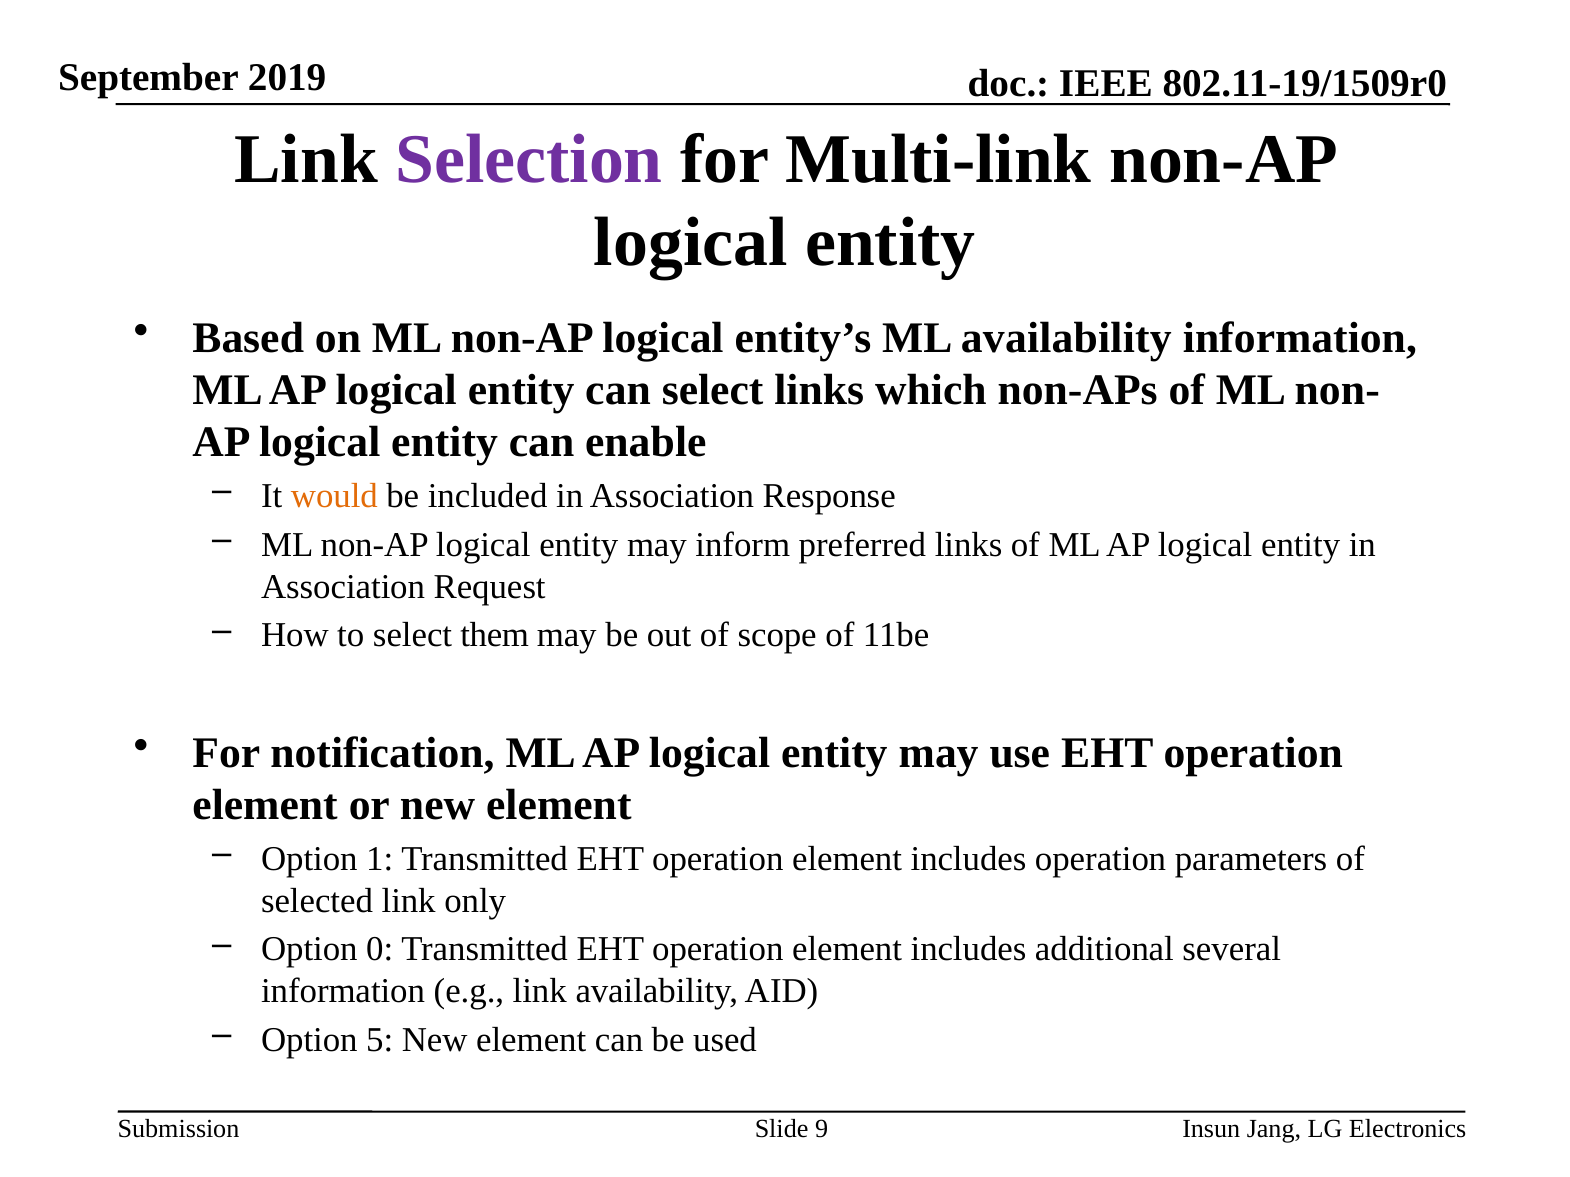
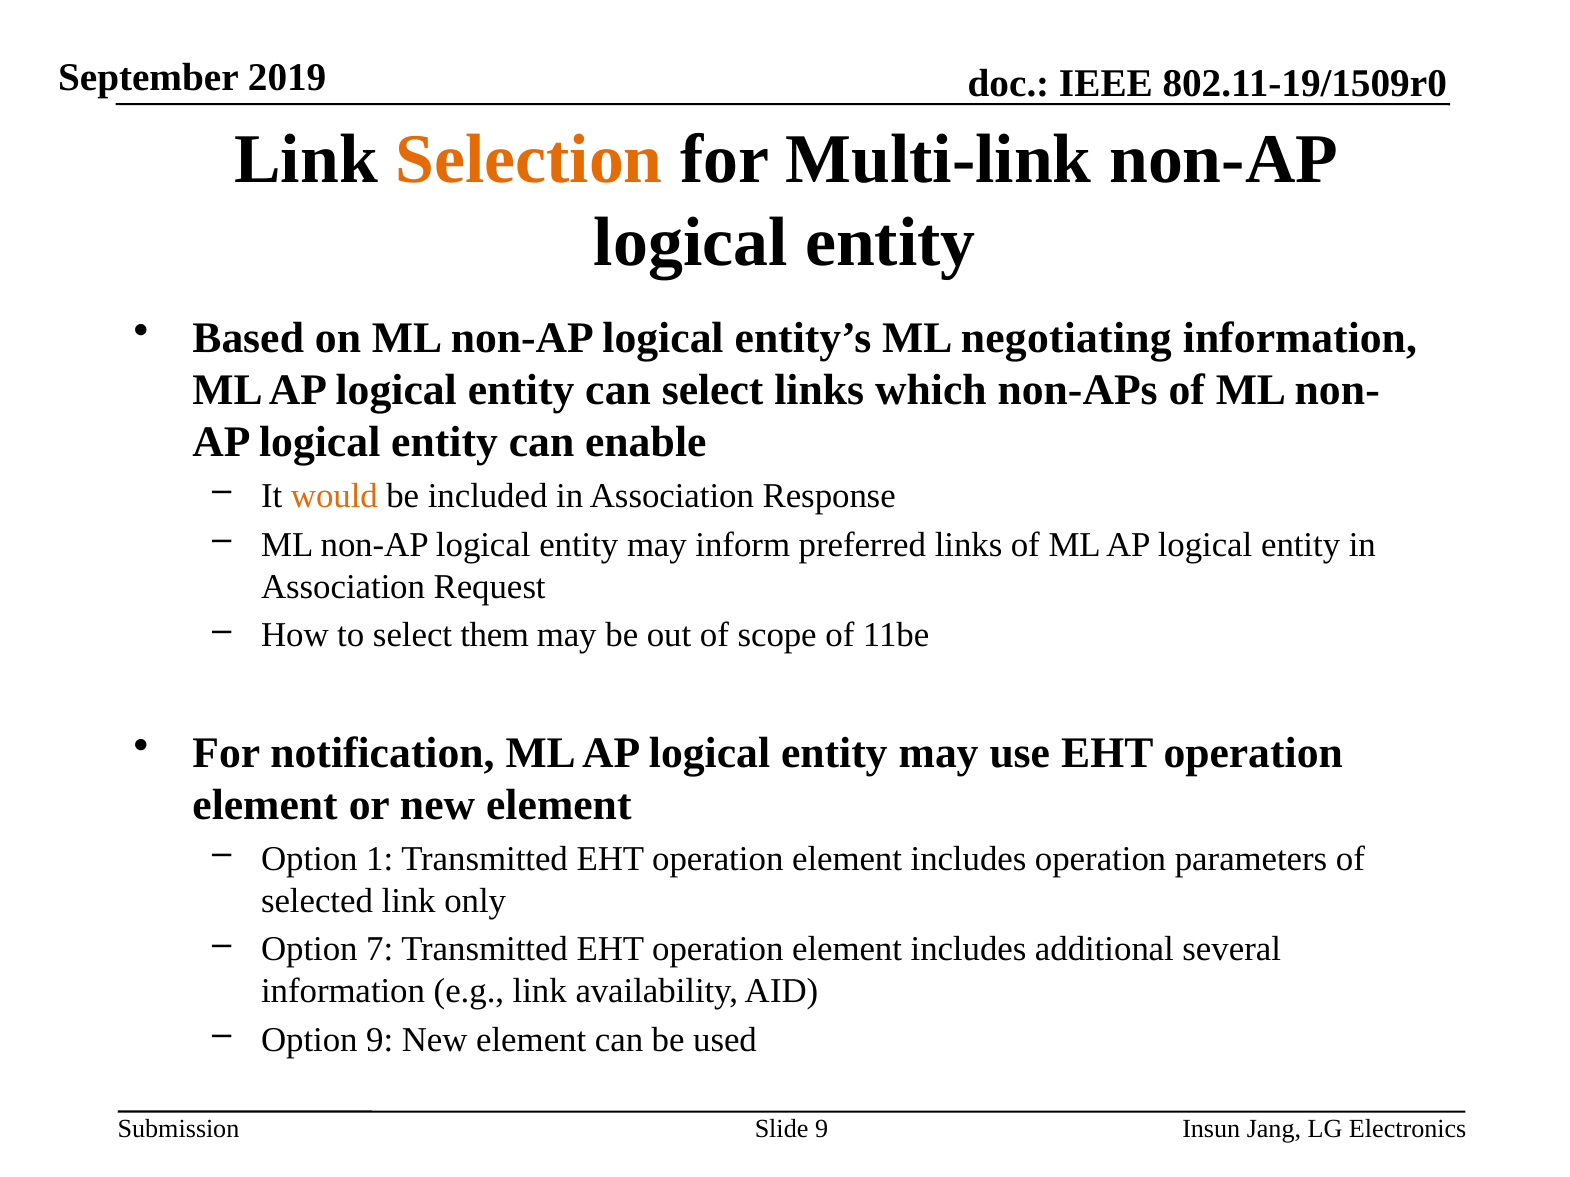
Selection colour: purple -> orange (529, 159)
ML availability: availability -> negotiating (1066, 338)
0: 0 -> 7 (380, 950)
Option 5: 5 -> 9 (380, 1040)
